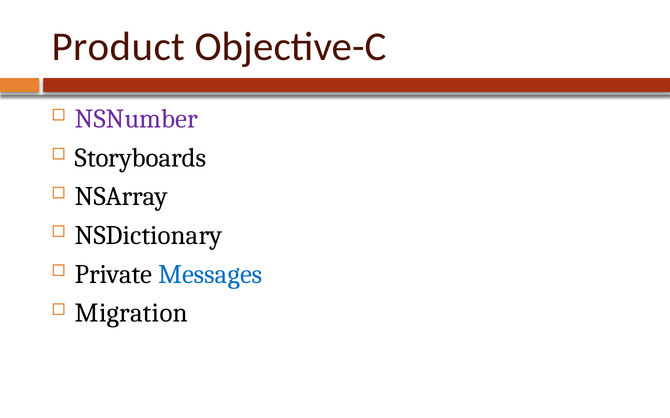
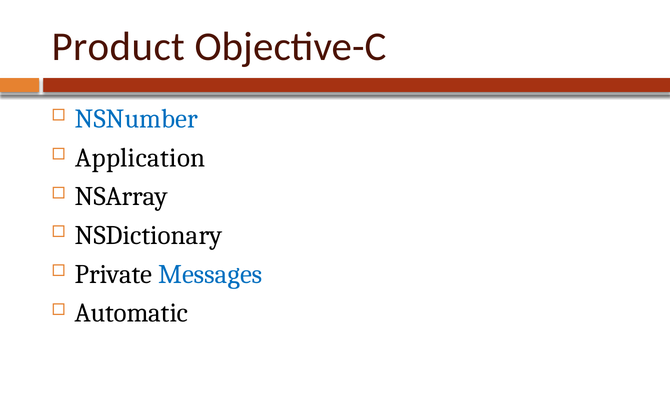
NSNumber colour: purple -> blue (136, 119)
Storyboards: Storyboards -> Application (140, 158)
Migration: Migration -> Automatic (132, 314)
